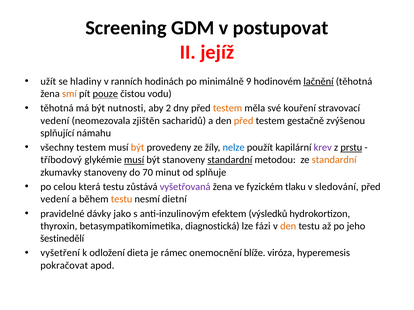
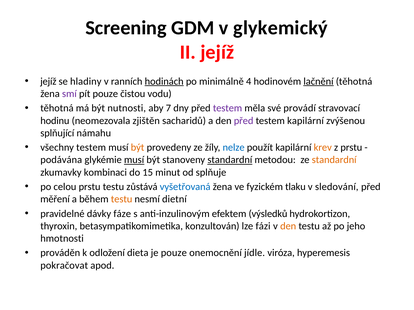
postupovat: postupovat -> glykemický (281, 28)
užít: užít -> jejíž (48, 81)
hodinách underline: none -> present (164, 81)
9: 9 -> 4 (249, 81)
smí colour: orange -> purple (69, 94)
pouze underline: present -> none (105, 94)
2: 2 -> 7 (168, 108)
testem colour: orange -> purple (228, 108)
kouření: kouření -> provádí (300, 108)
vedení: vedení -> hodinu (55, 121)
před colour: orange -> purple (244, 121)
testem gestačně: gestačně -> kapilární (306, 121)
krev colour: purple -> orange (323, 148)
prstu underline: present -> none (351, 148)
tříbodový: tříbodový -> podávána (61, 160)
zkumavky stanoveny: stanoveny -> kombinaci (105, 173)
70: 70 -> 15 (148, 173)
celou která: která -> prstu (90, 187)
vyšetřovaná colour: purple -> blue (185, 187)
vedení: vedení -> měření (55, 199)
jako: jako -> fáze (122, 214)
diagnostická: diagnostická -> konzultován (212, 226)
šestinedělí: šestinedělí -> hmotnosti (62, 239)
vyšetření: vyšetření -> prováděn (60, 253)
je rámec: rámec -> pouze (174, 253)
blíže: blíže -> jídle (255, 253)
